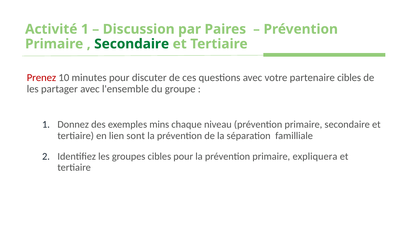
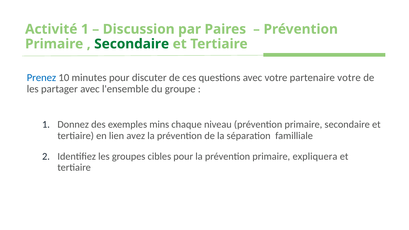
Prenez colour: red -> blue (41, 78)
partenaire cibles: cibles -> votre (349, 78)
sont: sont -> avez (136, 136)
